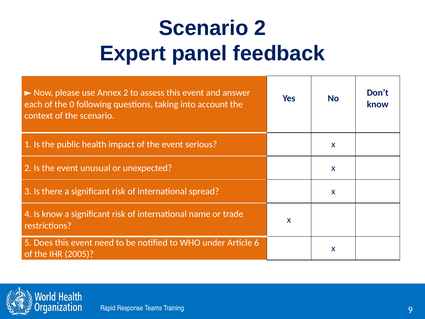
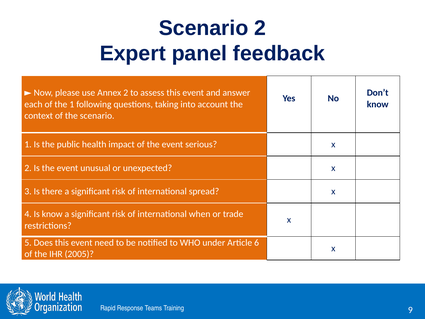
the 0: 0 -> 1 (72, 104)
name: name -> when (200, 214)
